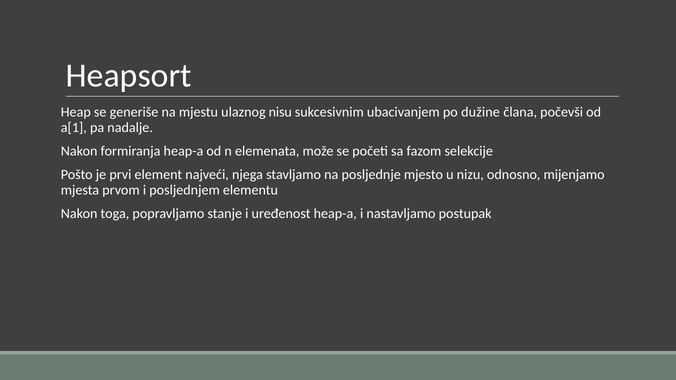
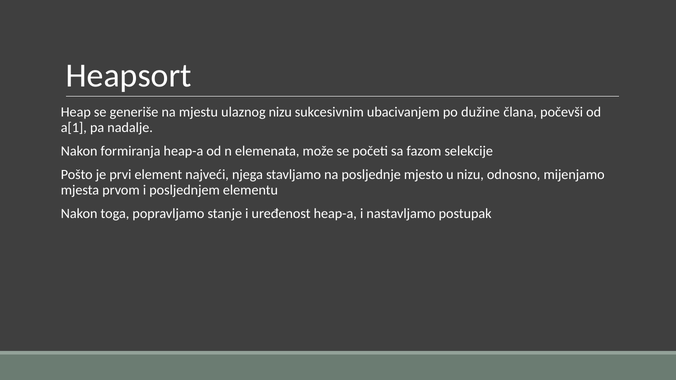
ulaznog nisu: nisu -> nizu (280, 112)
